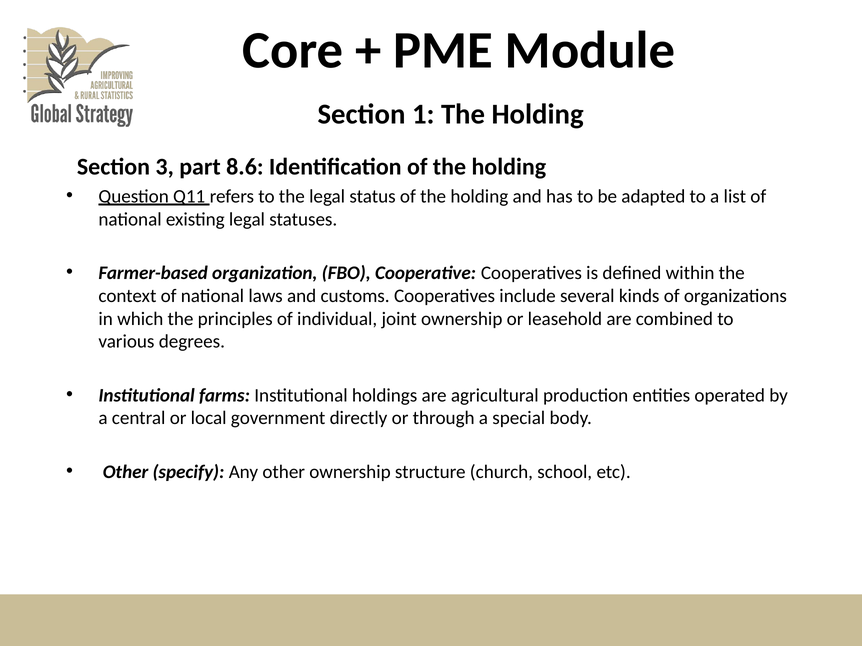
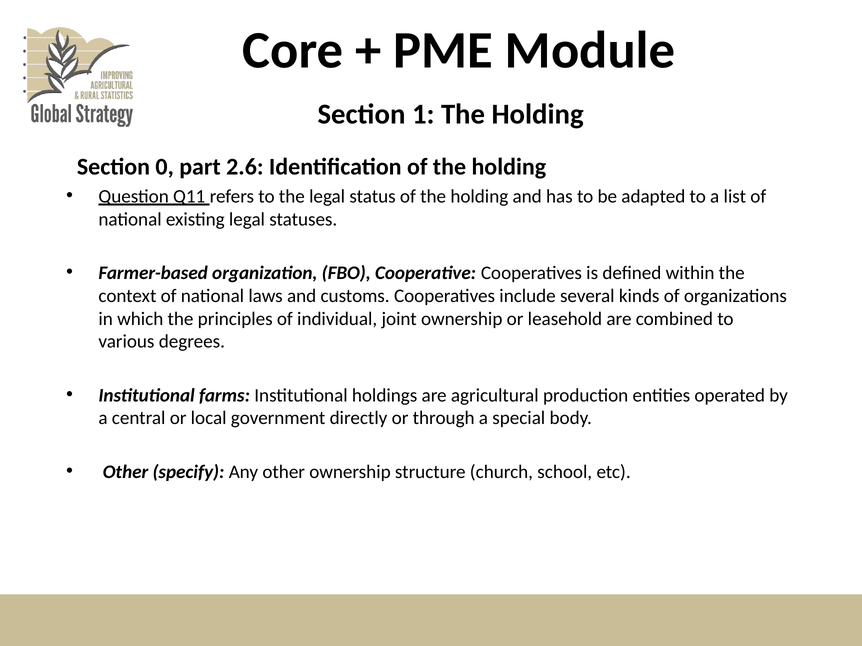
3: 3 -> 0 (165, 167)
8.6: 8.6 -> 2.6 (245, 167)
